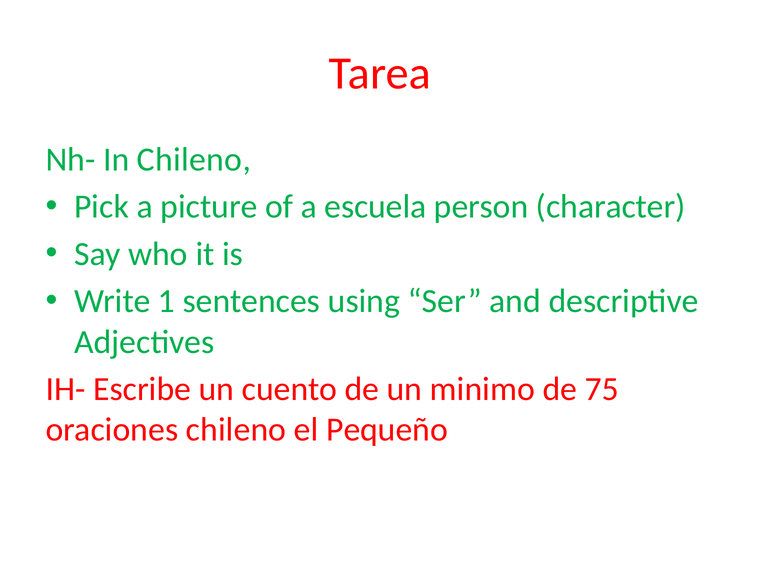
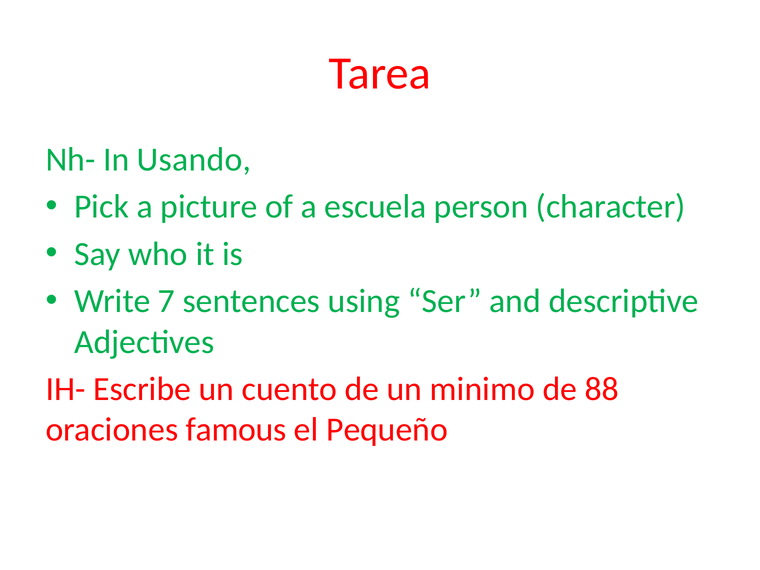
In Chileno: Chileno -> Usando (194, 159)
1: 1 -> 7 (167, 301)
75: 75 -> 88 (602, 389)
oraciones chileno: chileno -> famous (236, 430)
